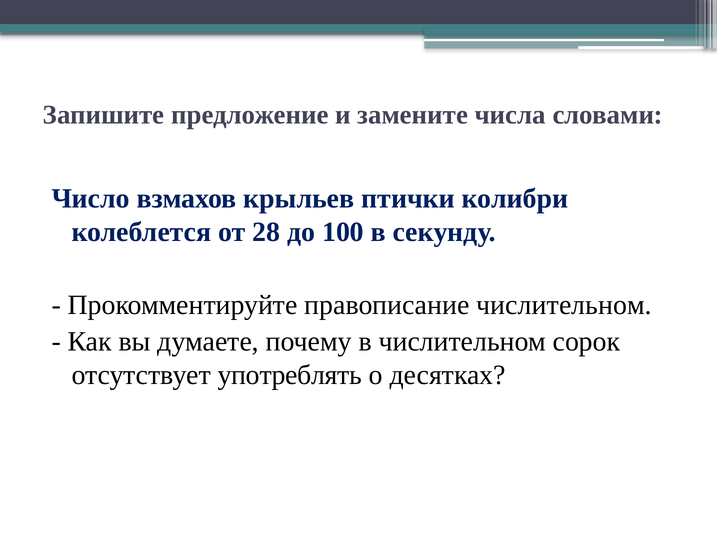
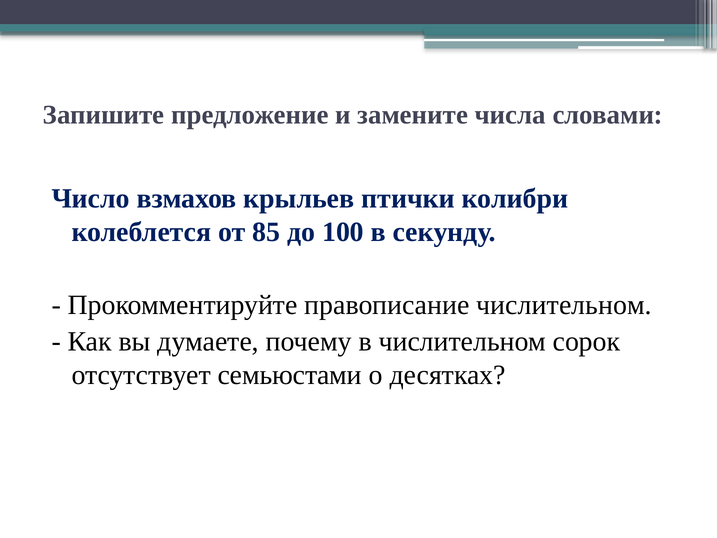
28: 28 -> 85 (266, 232)
употреблять: употреблять -> семьюстами (290, 375)
